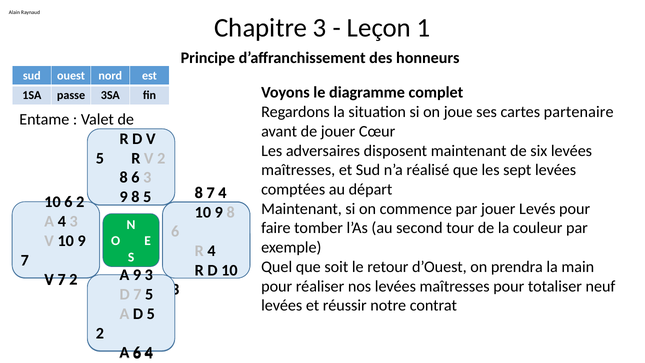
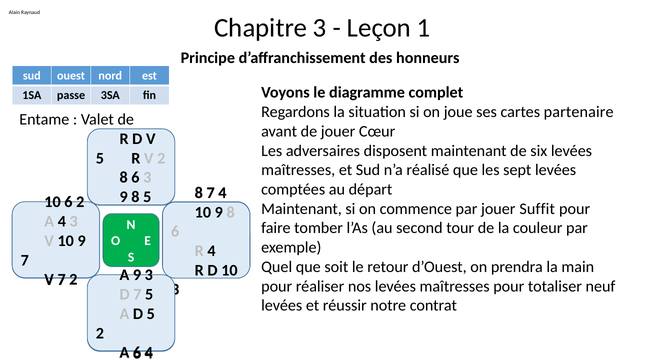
Levés: Levés -> Suffit (537, 209)
